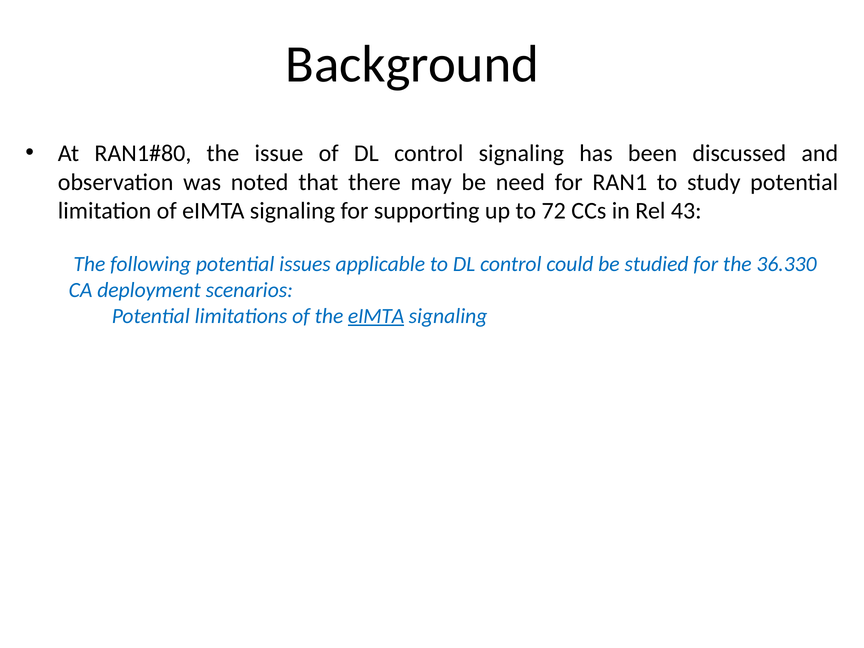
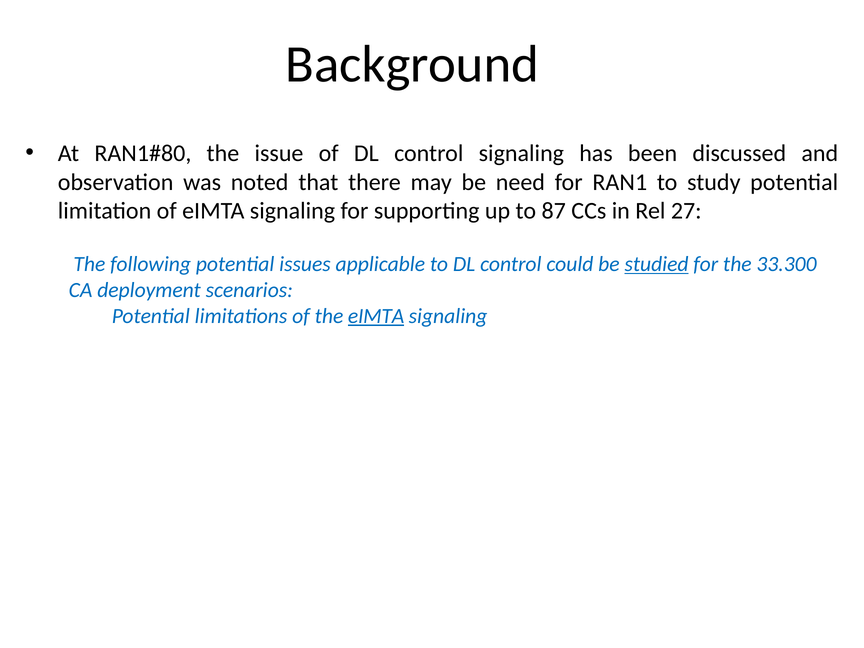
72: 72 -> 87 (554, 211)
43: 43 -> 27 (686, 211)
studied underline: none -> present (657, 264)
36.330: 36.330 -> 33.300 (787, 264)
